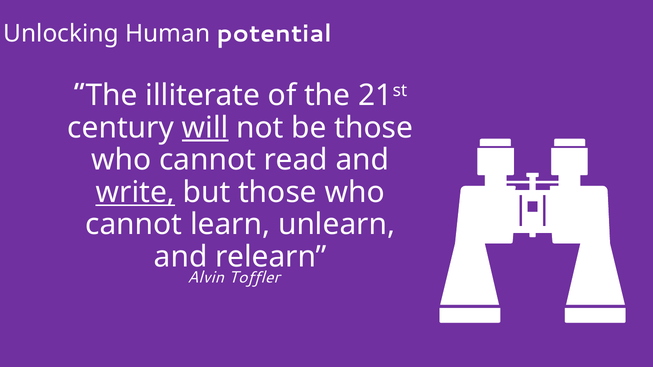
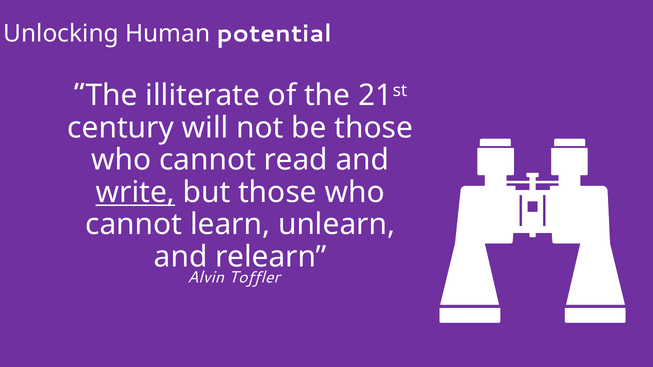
will underline: present -> none (205, 128)
